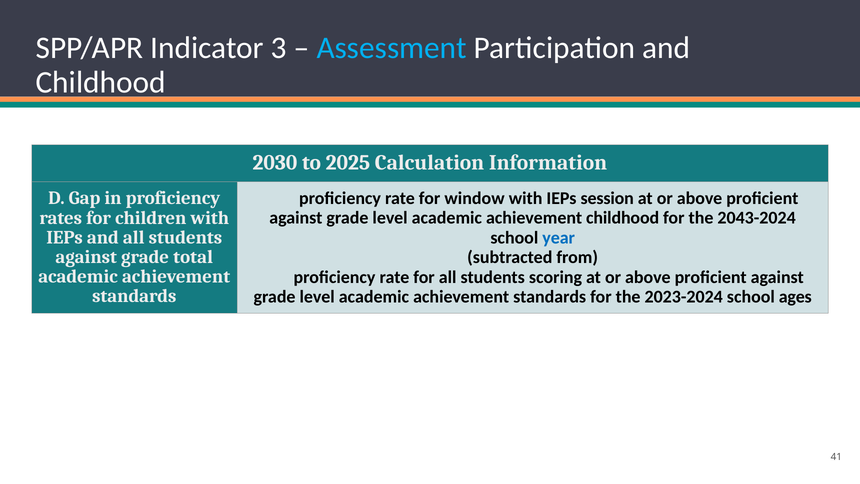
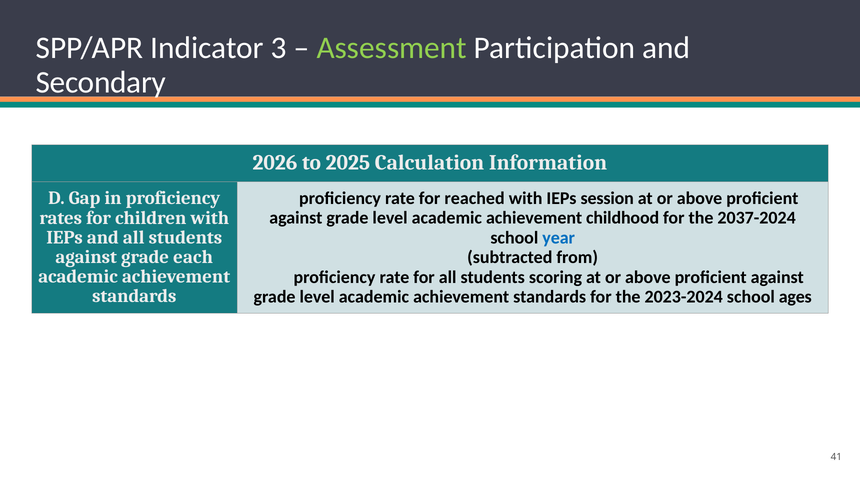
Assessment colour: light blue -> light green (392, 48)
Childhood: Childhood -> Secondary (101, 82)
2030: 2030 -> 2026 (275, 163)
window: window -> reached (475, 198)
2043-2024: 2043-2024 -> 2037-2024 (757, 218)
total: total -> each (193, 257)
